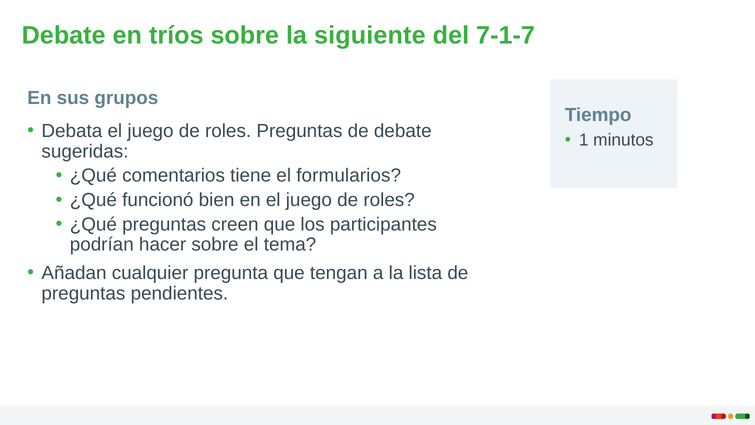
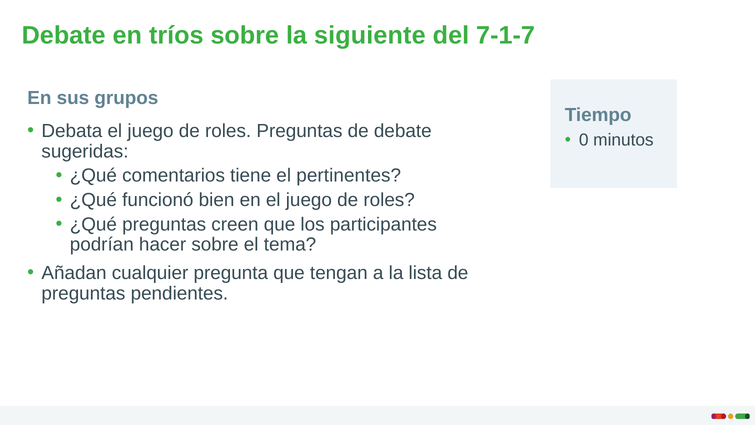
1: 1 -> 0 (584, 140)
formularios: formularios -> pertinentes (349, 176)
